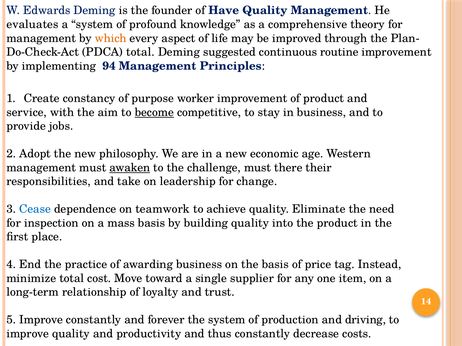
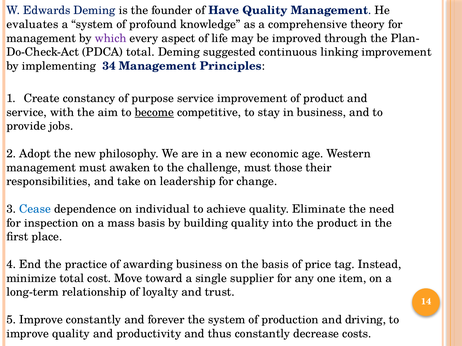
which colour: orange -> purple (111, 38)
routine: routine -> linking (339, 52)
94: 94 -> 34 (109, 66)
purpose worker: worker -> service (196, 99)
awaken underline: present -> none (130, 168)
there: there -> those (288, 168)
teamwork: teamwork -> individual (163, 209)
